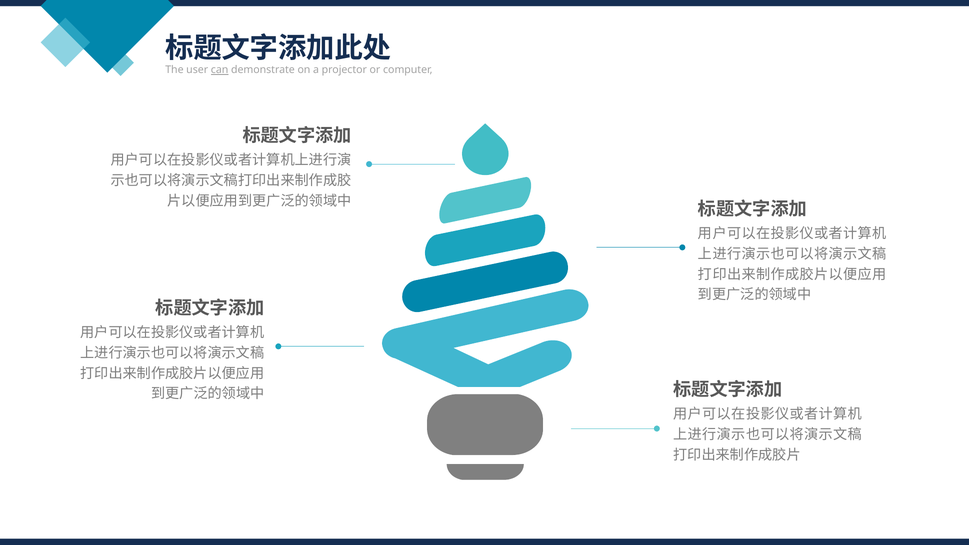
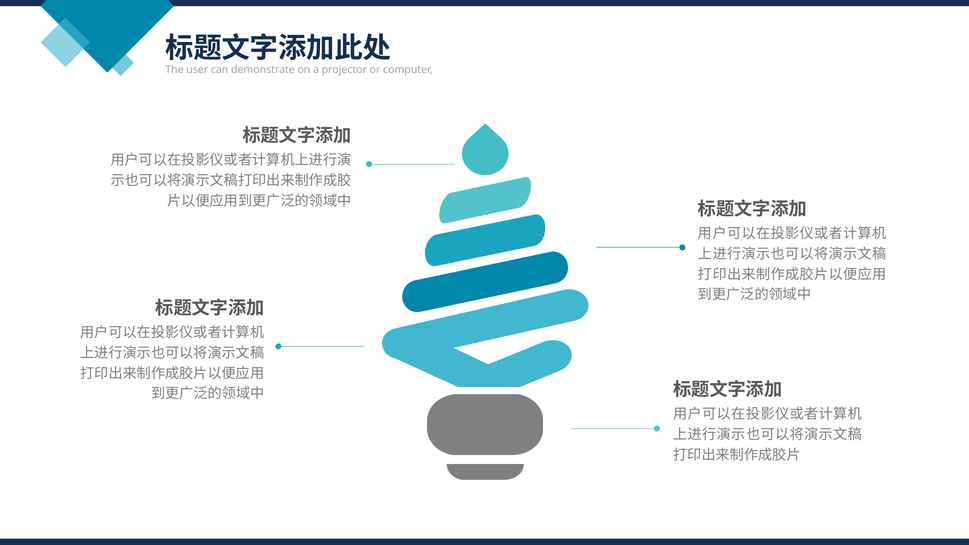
can underline: present -> none (220, 70)
